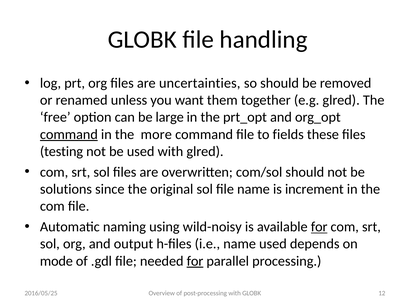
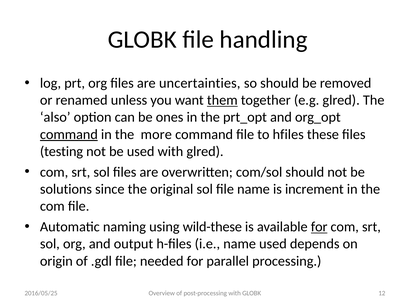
them underline: none -> present (222, 100)
free: free -> also (55, 117)
large: large -> ones (170, 117)
fields: fields -> hfiles (288, 135)
wild-noisy: wild-noisy -> wild-these (212, 227)
mode: mode -> origin (56, 261)
for underline: present -> none (195, 261)
